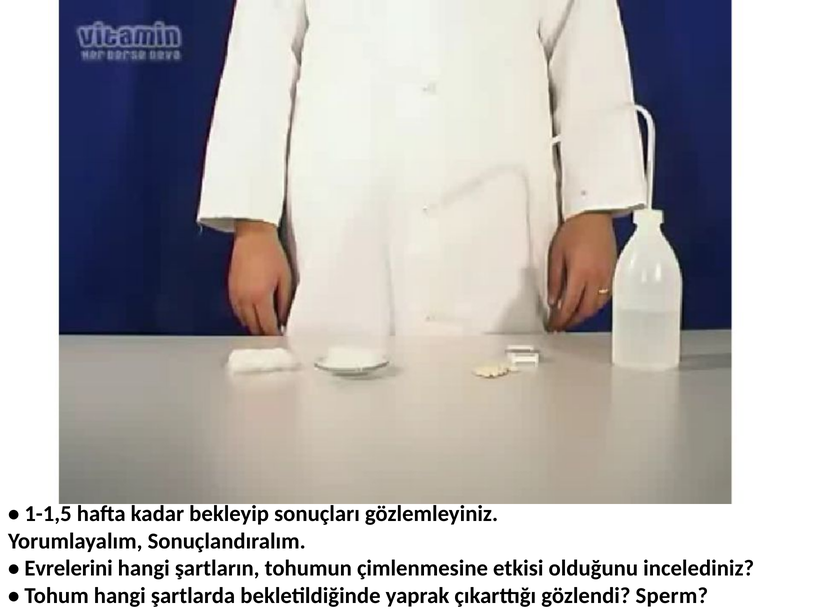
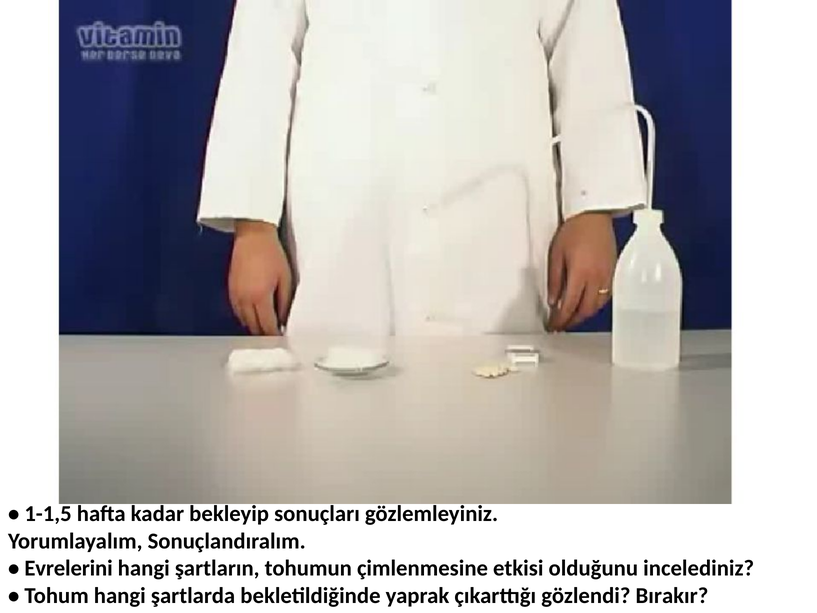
Sperm: Sperm -> Bırakır (672, 595)
